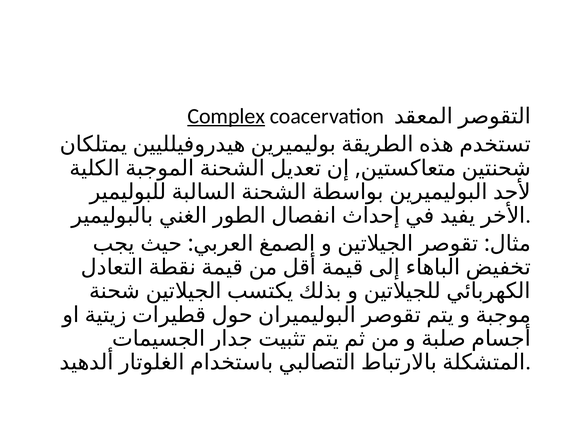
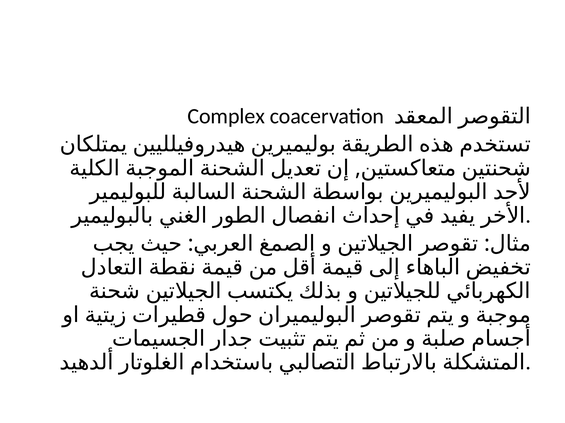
Complex underline: present -> none (226, 116)
